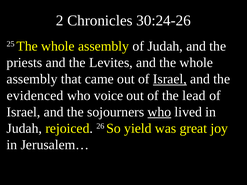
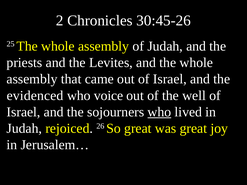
30:24-26: 30:24-26 -> 30:45-26 (164, 21)
Israel underline: present -> none (170, 79)
lead: lead -> well (194, 96)
So yield: yield -> great (138, 129)
